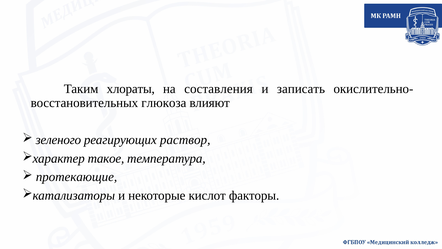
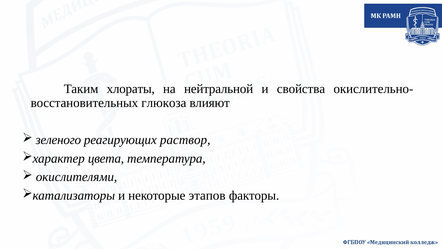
составления: составления -> нейтральной (219, 89)
записать: записать -> свойства (301, 89)
такое: такое -> цвета (106, 158)
протекающие: протекающие -> окислителями (77, 177)
кислот: кислот -> этапов (207, 195)
